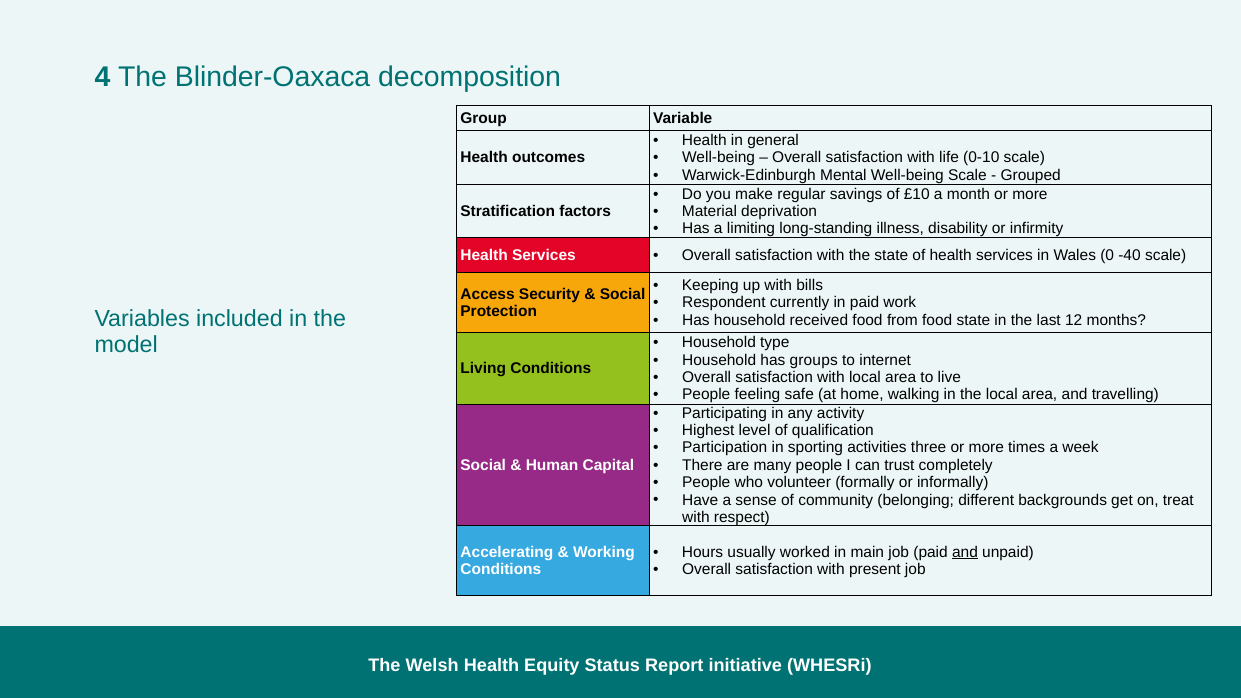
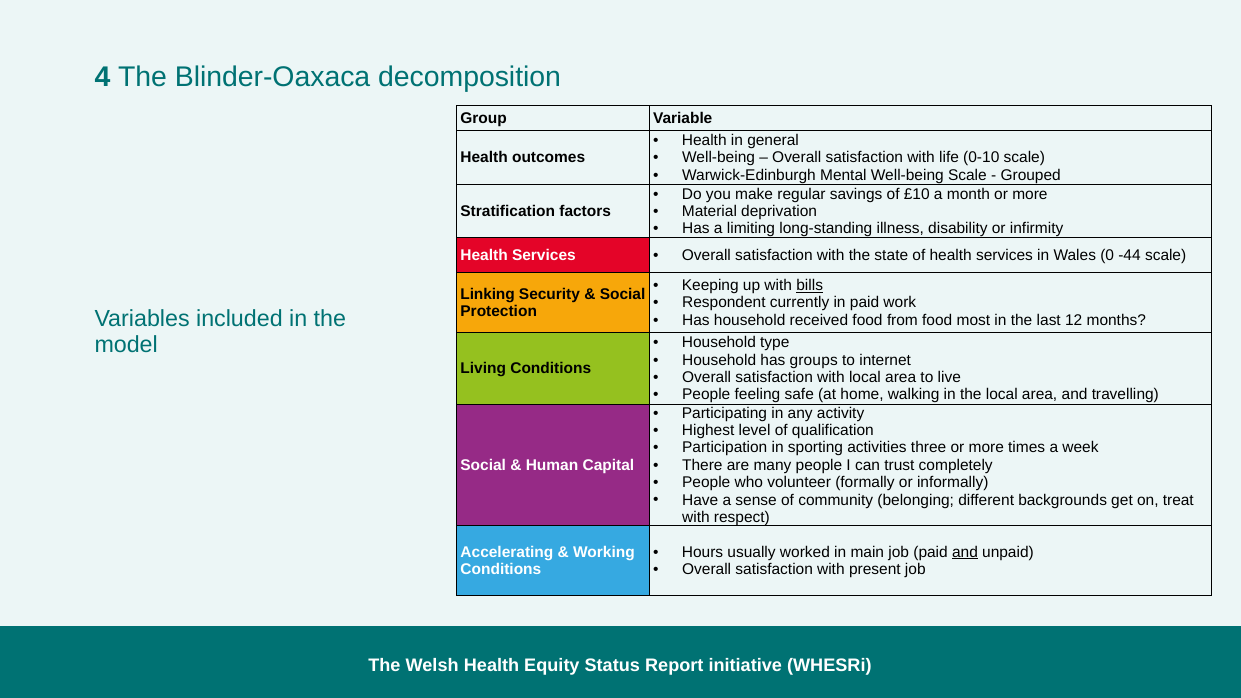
-40: -40 -> -44 (1129, 255)
bills underline: none -> present (810, 286)
Access: Access -> Linking (488, 294)
food state: state -> most (973, 320)
